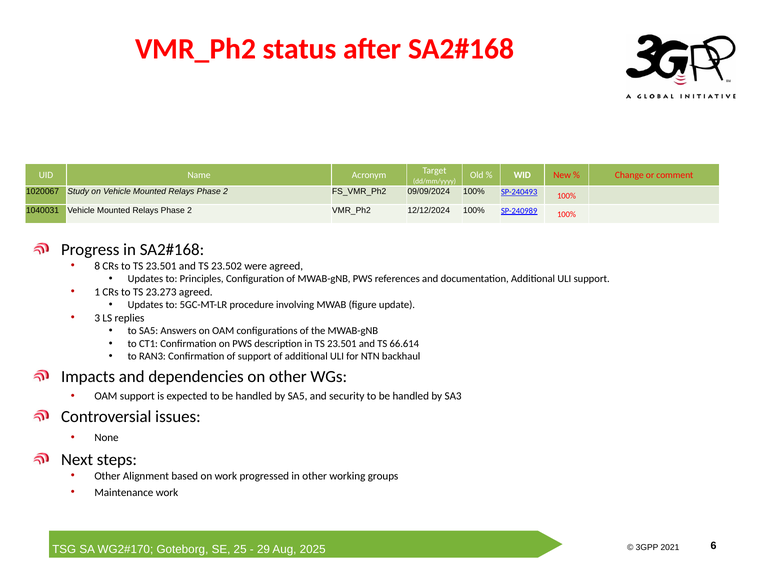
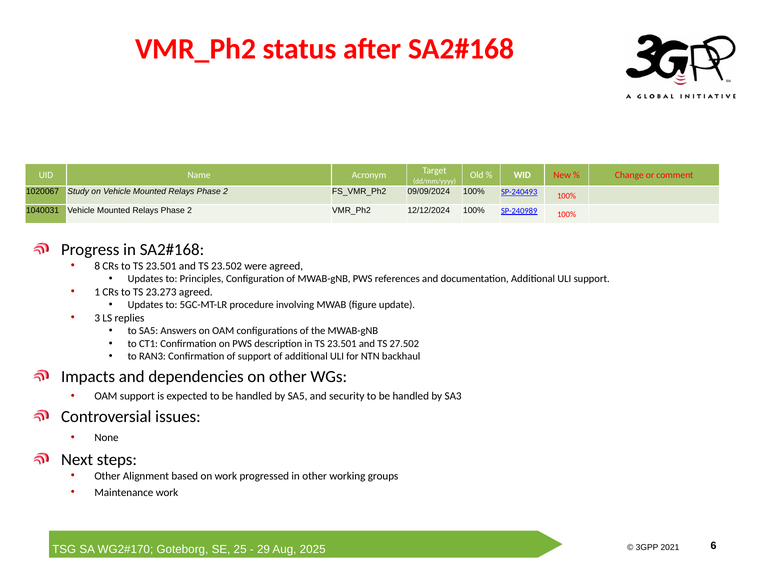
66.614: 66.614 -> 27.502 (404, 343)
